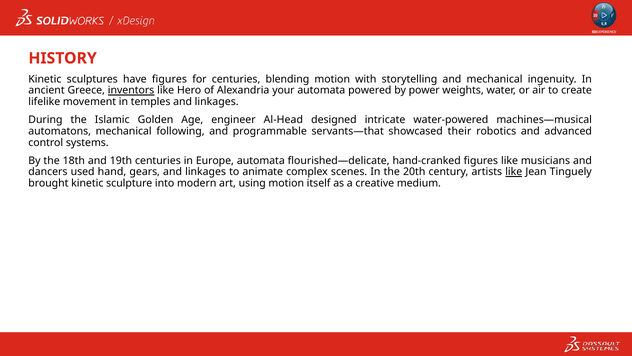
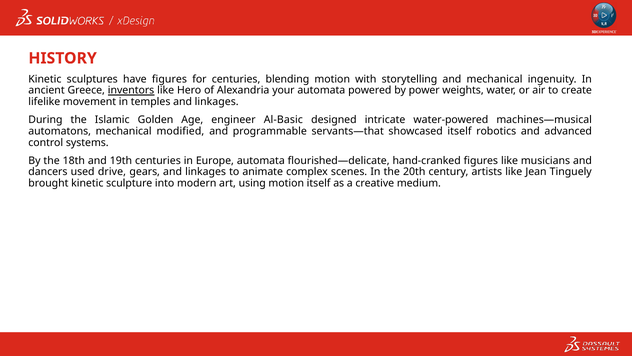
Al-Head: Al-Head -> Al-Basic (283, 120)
following: following -> modified (180, 131)
showcased their: their -> itself (460, 131)
hand: hand -> drive (112, 172)
like underline: present -> none (514, 172)
